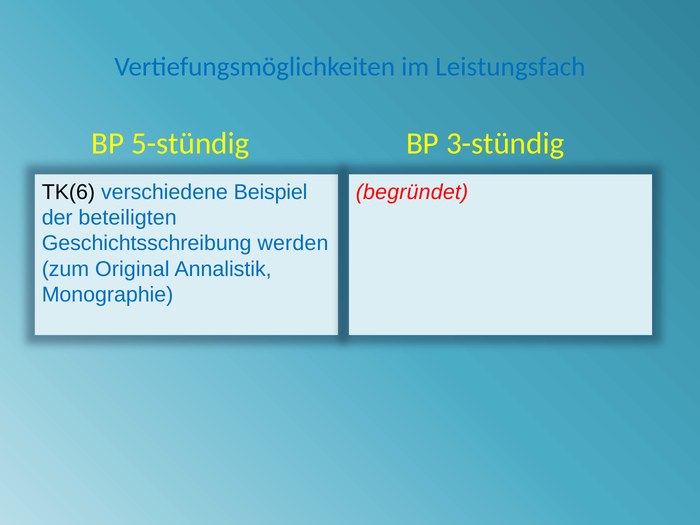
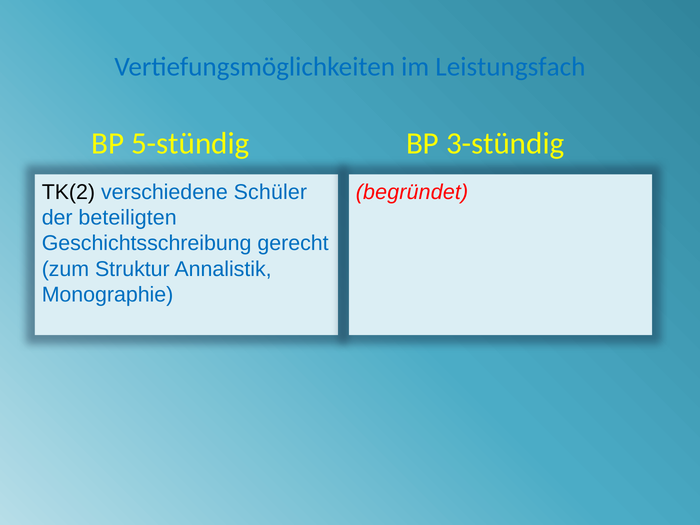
TK(6: TK(6 -> TK(2 (68, 192)
Beispiel: Beispiel -> Schüler (270, 192)
werden: werden -> gerecht (293, 243)
Original: Original -> Struktur (132, 269)
